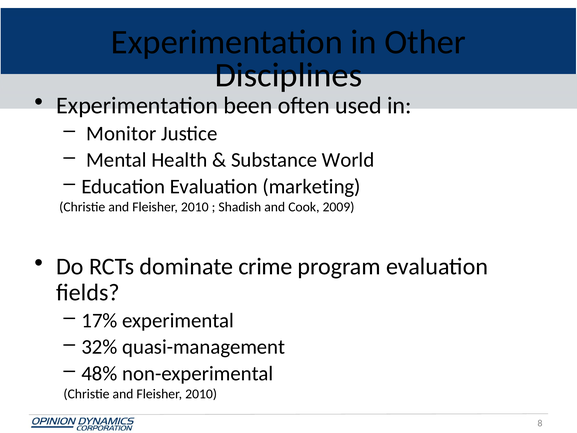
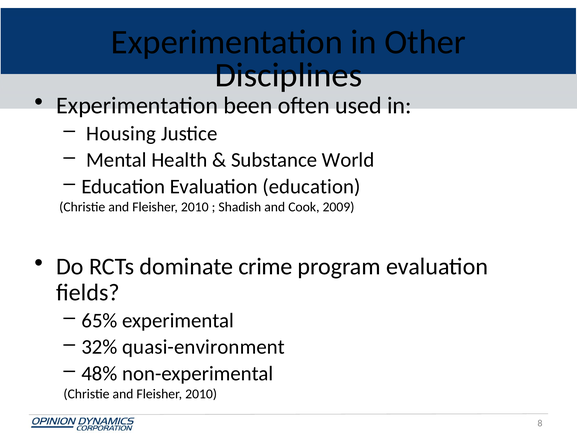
Monitor: Monitor -> Housing (121, 133)
Evaluation marketing: marketing -> education (311, 186)
17%: 17% -> 65% (99, 320)
quasi-management: quasi-management -> quasi-environment (204, 347)
